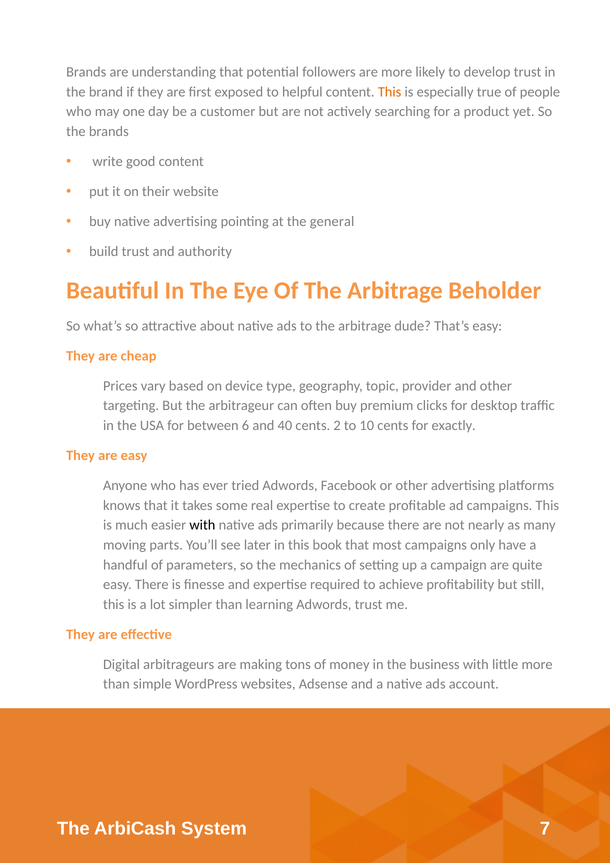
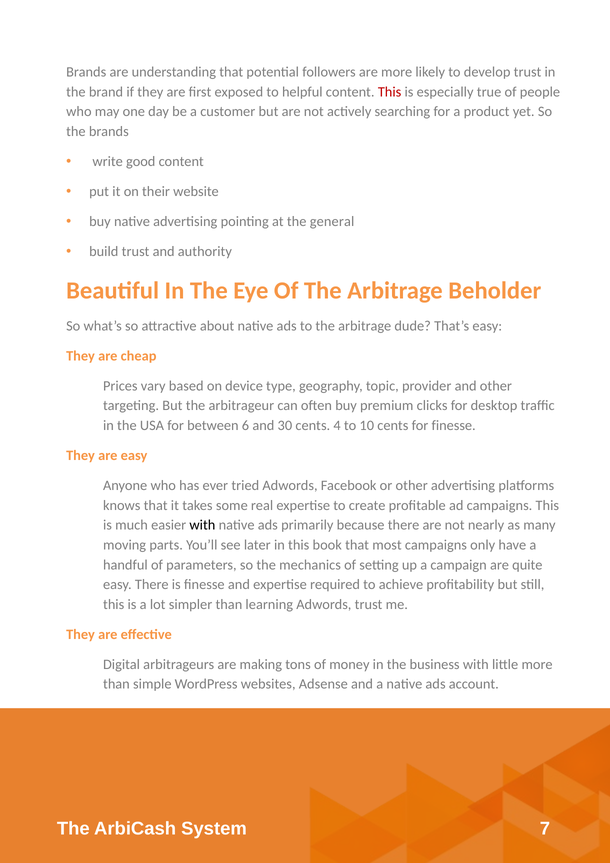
This colour: orange -> red (390, 92)
40: 40 -> 30 (285, 426)
2: 2 -> 4 (337, 426)
for exactly: exactly -> finesse (454, 426)
